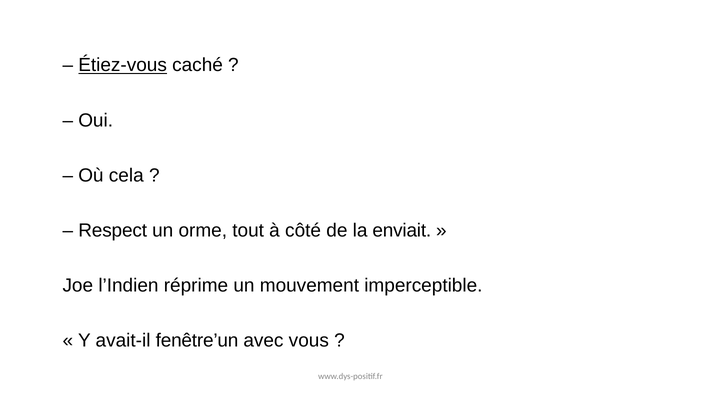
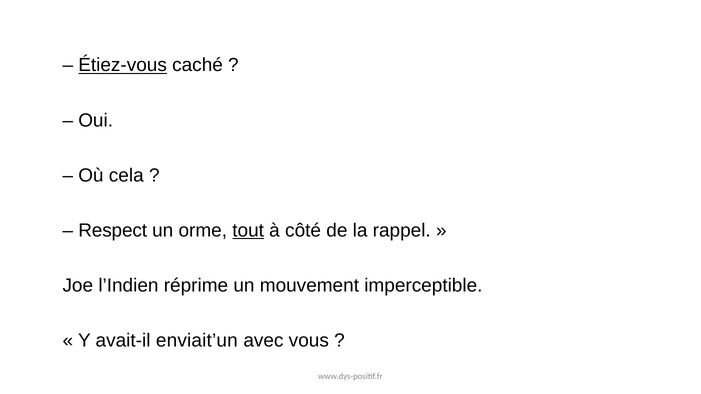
tout underline: none -> present (248, 231)
enviait: enviait -> rappel (402, 231)
fenêtre’un: fenêtre’un -> enviait’un (197, 341)
